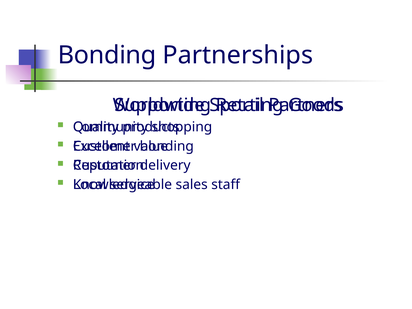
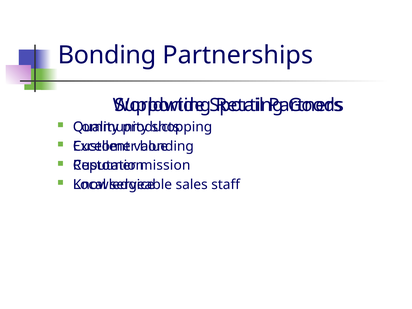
delivery: delivery -> mission (165, 165)
